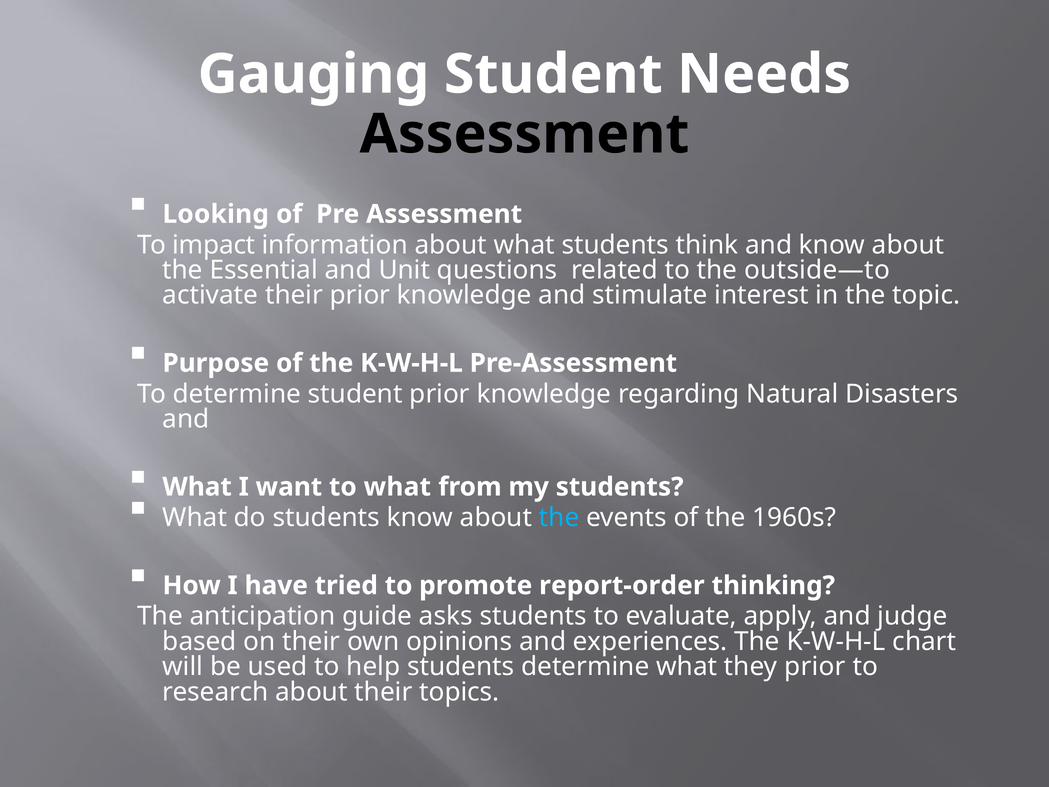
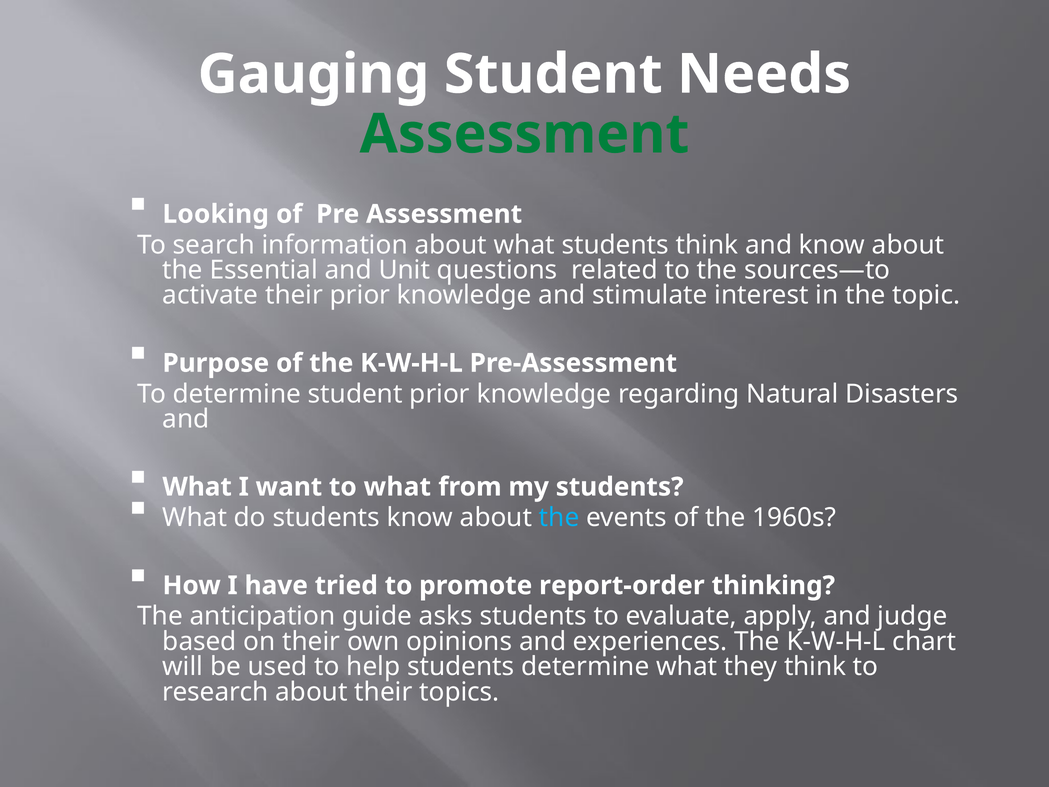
Assessment colour: black -> green (524, 134)
impact: impact -> search (214, 245)
outside—to: outside—to -> sources—to (817, 270)
they prior: prior -> think (815, 667)
